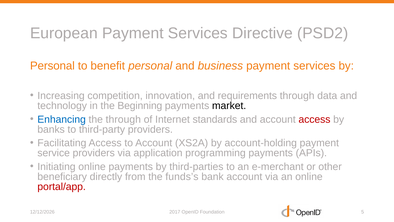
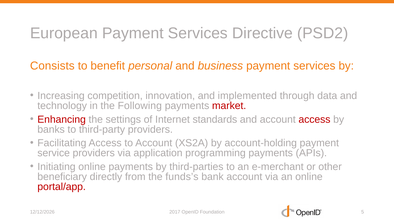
Personal: Personal -> Consists (52, 66)
requirements: requirements -> implemented (247, 96)
Beginning: Beginning -> Following (140, 106)
market colour: black -> red (229, 106)
Enhancing colour: blue -> red (62, 119)
the through: through -> settings (123, 119)
